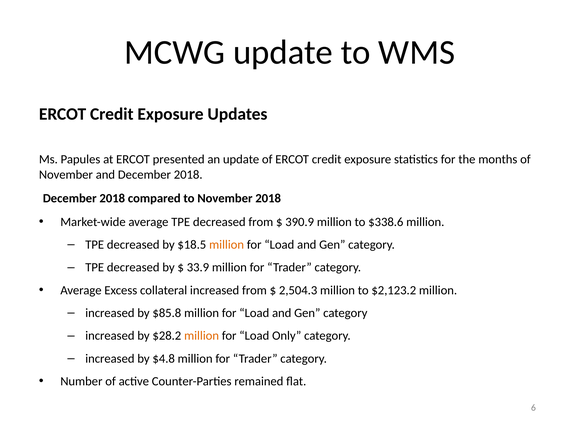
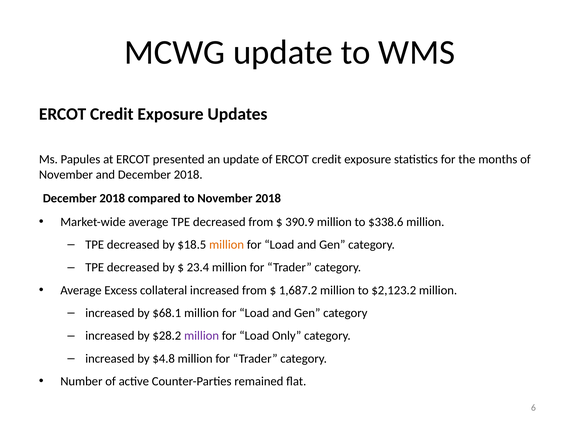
33.9: 33.9 -> 23.4 (198, 268)
2,504.3: 2,504.3 -> 1,687.2 (298, 291)
$85.8: $85.8 -> $68.1 (167, 313)
million colour: orange -> purple (202, 336)
